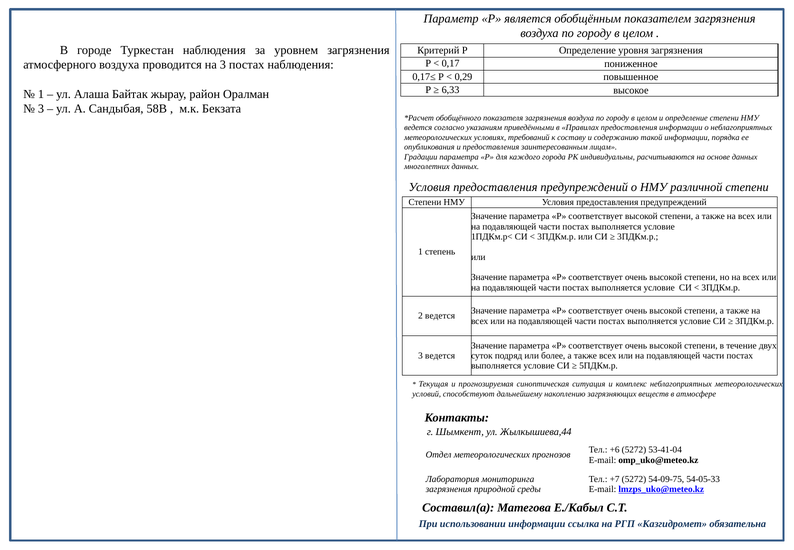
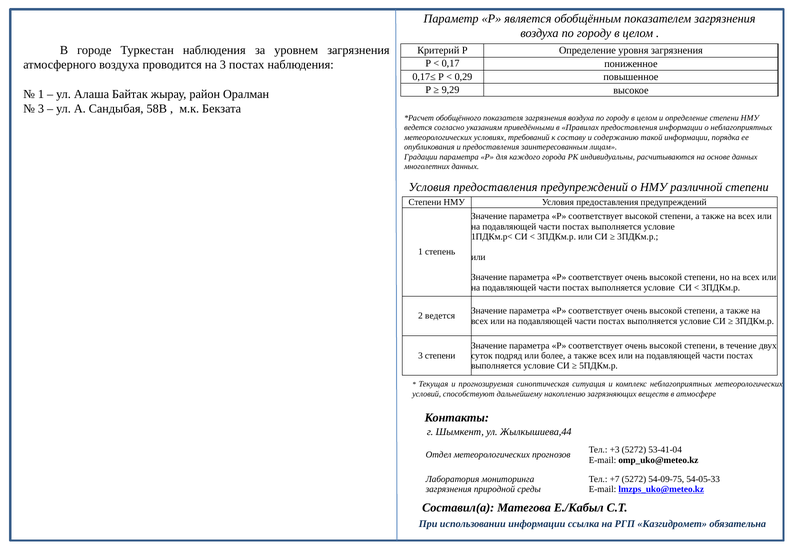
6,33: 6,33 -> 9,29 (451, 90)
3 ведется: ведется -> степени (440, 355)
+6: +6 -> +3 (615, 450)
